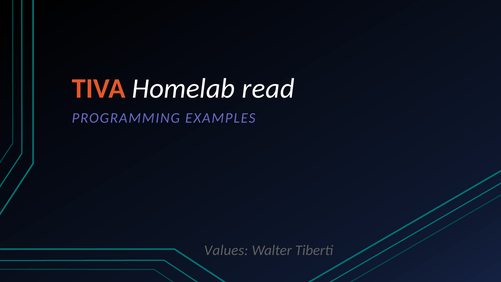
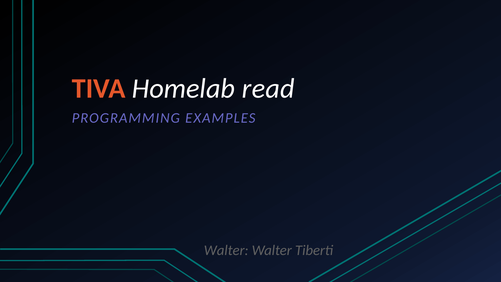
Values: Values -> Walter (226, 250)
